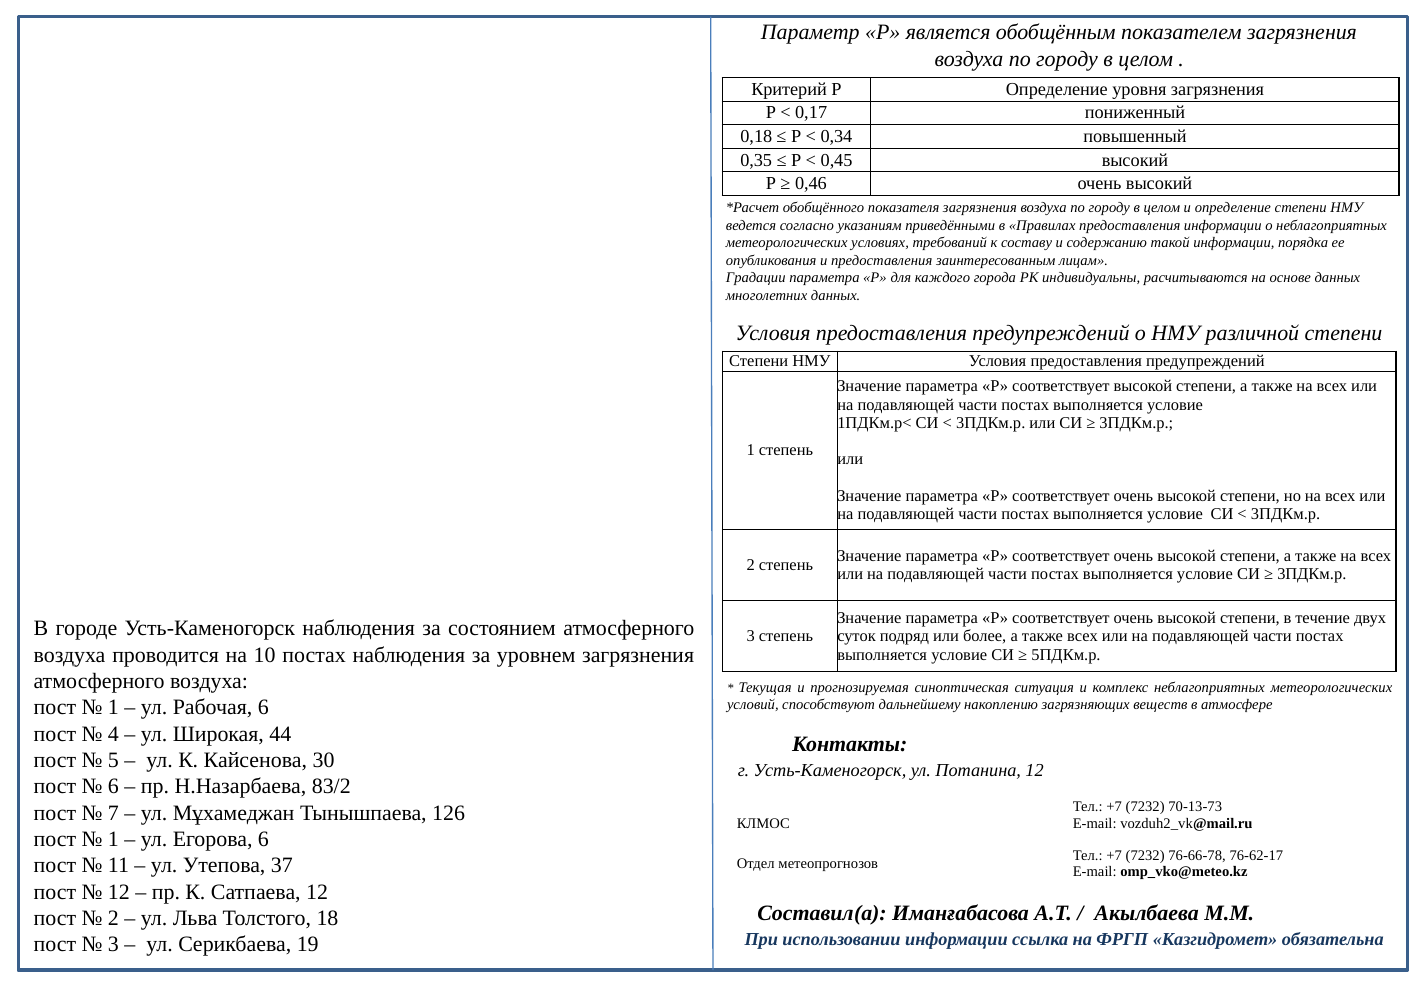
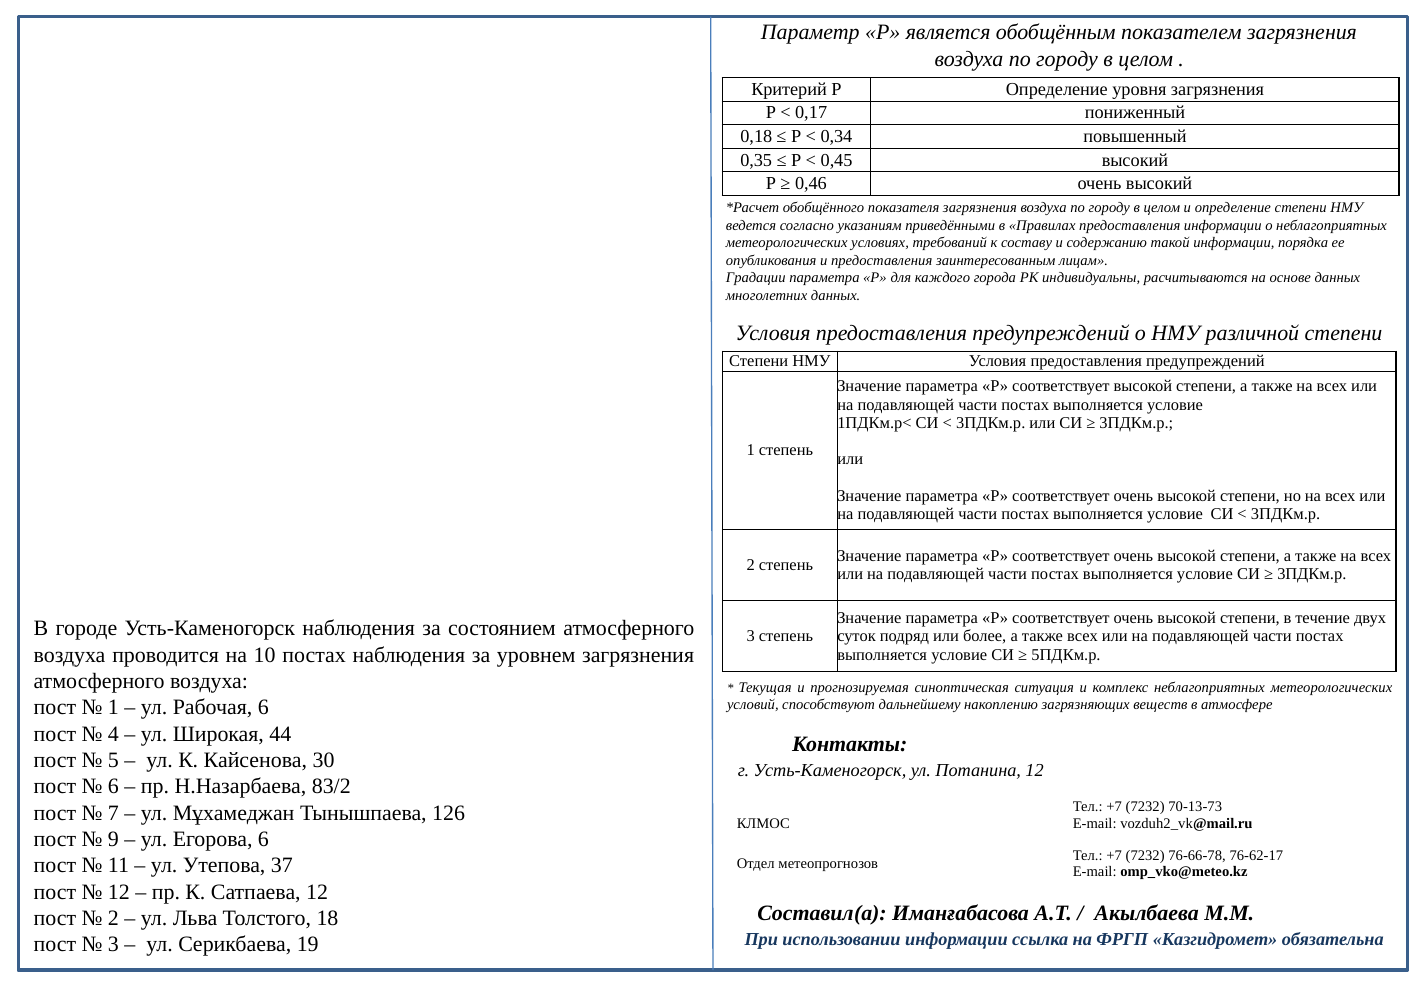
1: 1 -> 9 (113, 839)
